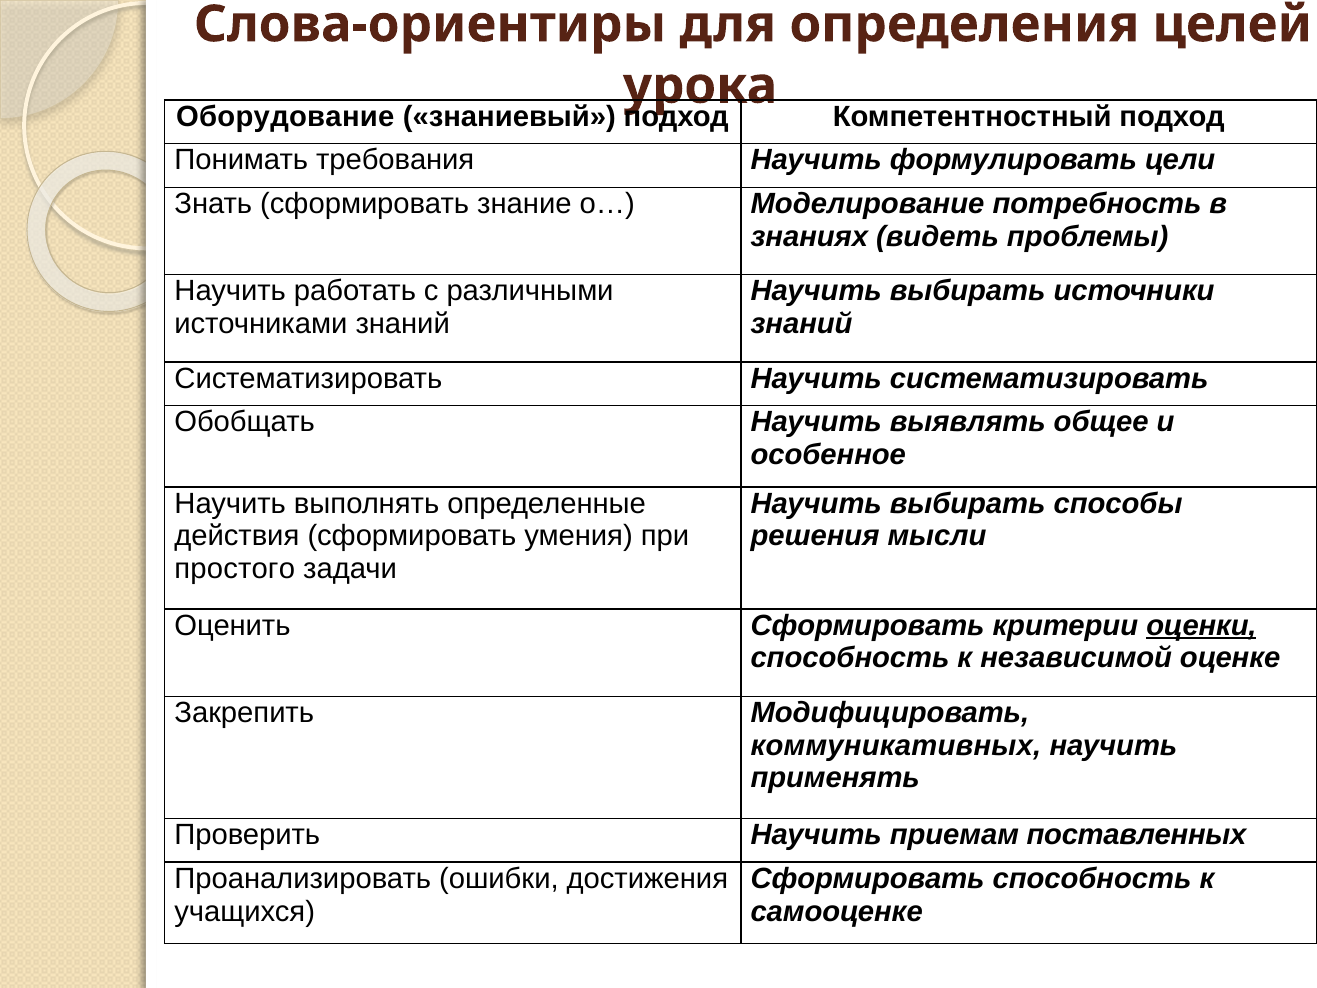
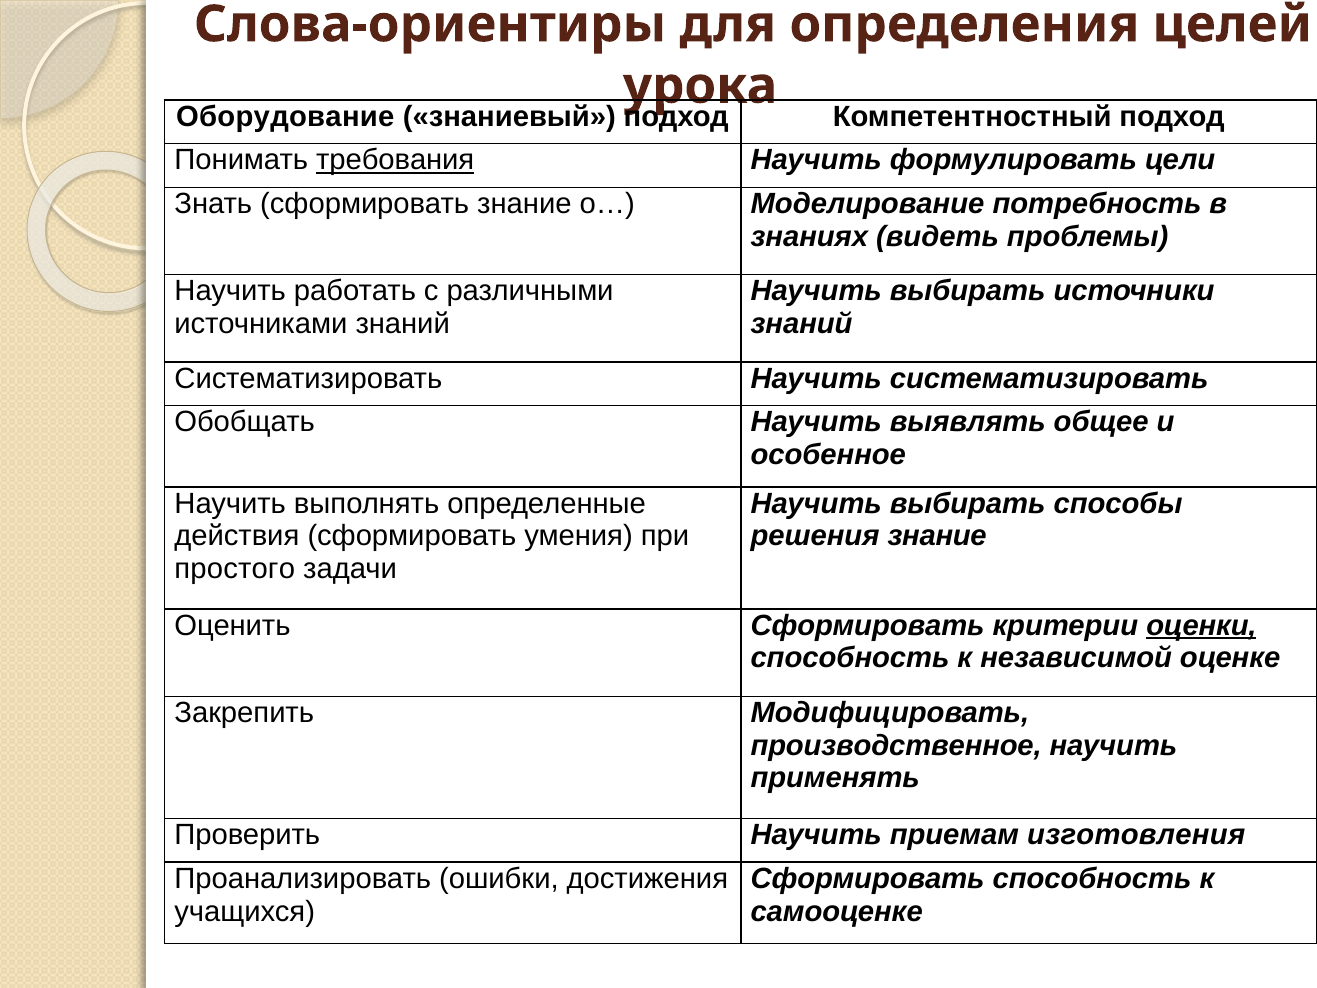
требования underline: none -> present (395, 160)
решения мысли: мысли -> знание (937, 536)
коммуникативных: коммуникативных -> производственное (896, 745)
поставленных: поставленных -> изготовления (1136, 835)
